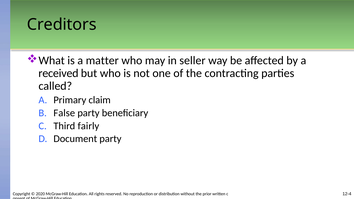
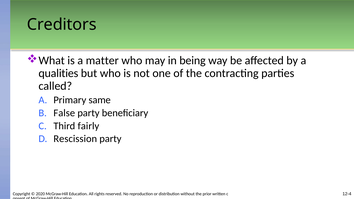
seller: seller -> being (193, 61)
received: received -> qualities (58, 73)
claim: claim -> same (100, 100)
Document: Document -> Rescission (75, 139)
